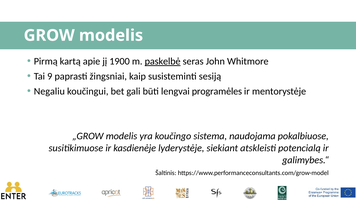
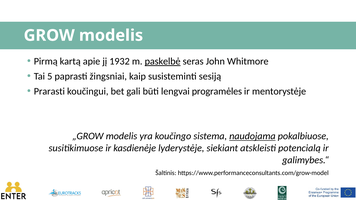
1900: 1900 -> 1932 (120, 61)
9: 9 -> 5 (50, 76)
Negaliu: Negaliu -> Prarasti (49, 91)
naudojama underline: none -> present (252, 136)
